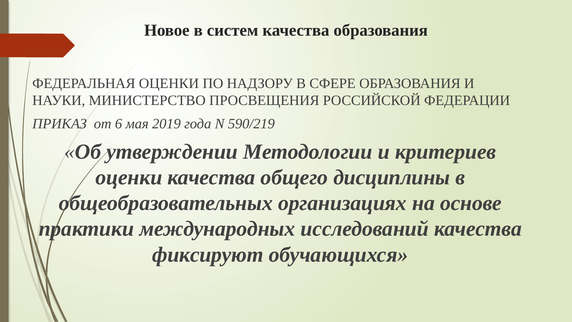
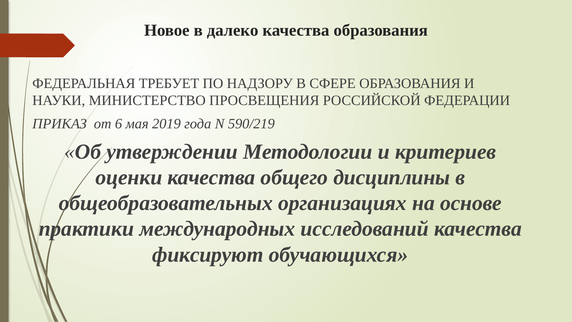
систем: систем -> далеко (233, 30)
ФЕДЕРАЛЬНАЯ ОЦЕНКИ: ОЦЕНКИ -> ТРЕБУЕТ (169, 83)
